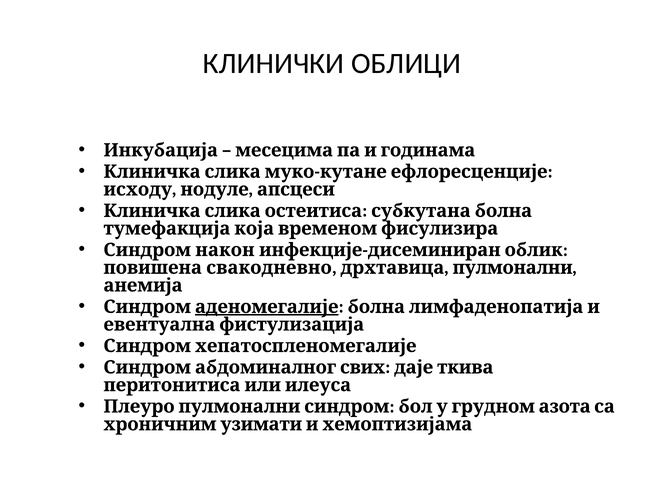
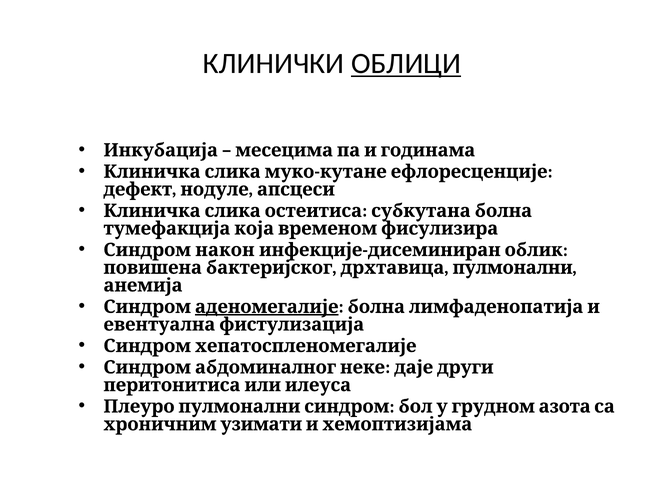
ОБЛИЦИ underline: none -> present (406, 64)
исходу: исходу -> дефект (138, 189)
свакодневно: свакодневно -> бактеријског (269, 268)
свих: свих -> неке (363, 367)
ткива: ткива -> други (465, 367)
